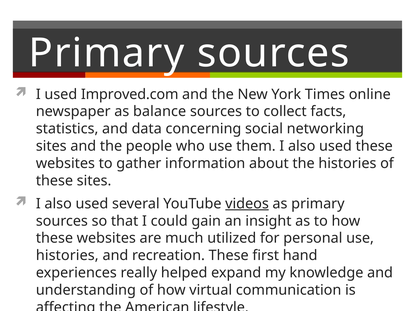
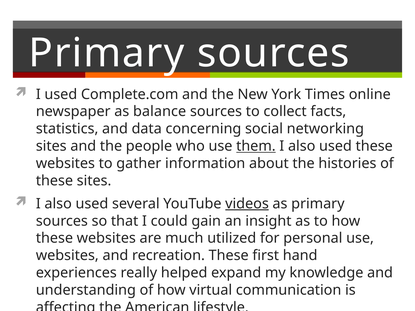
Improved.com: Improved.com -> Complete.com (130, 94)
them underline: none -> present (256, 146)
histories: histories -> websites (67, 256)
